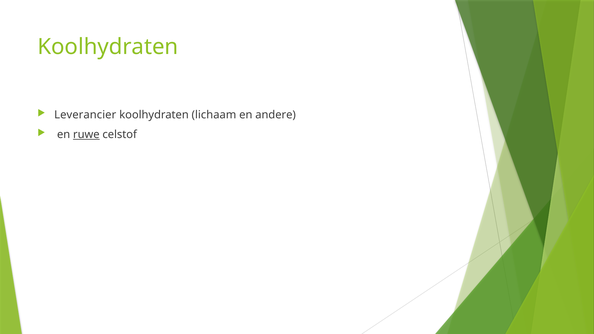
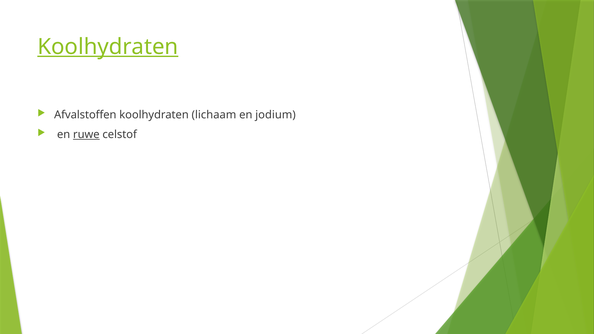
Koolhydraten underline: none -> present (108, 47)
Leverancier: Leverancier -> Afvalstoffen (85, 115)
andere: andere -> jodium (275, 115)
